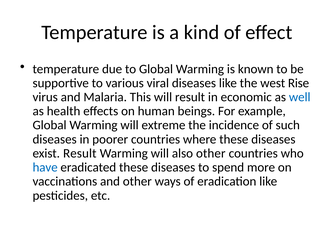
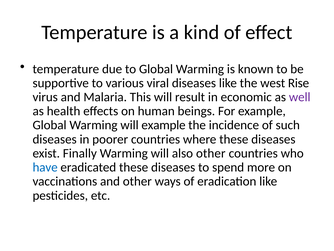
well colour: blue -> purple (300, 97)
will extreme: extreme -> example (164, 125)
exist Result: Result -> Finally (80, 153)
